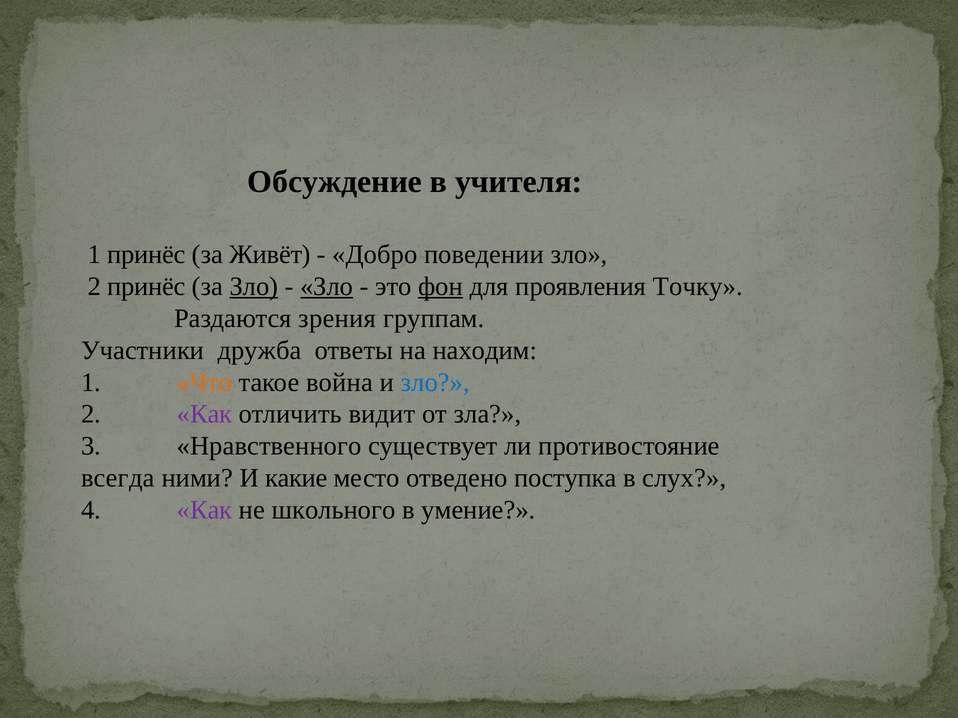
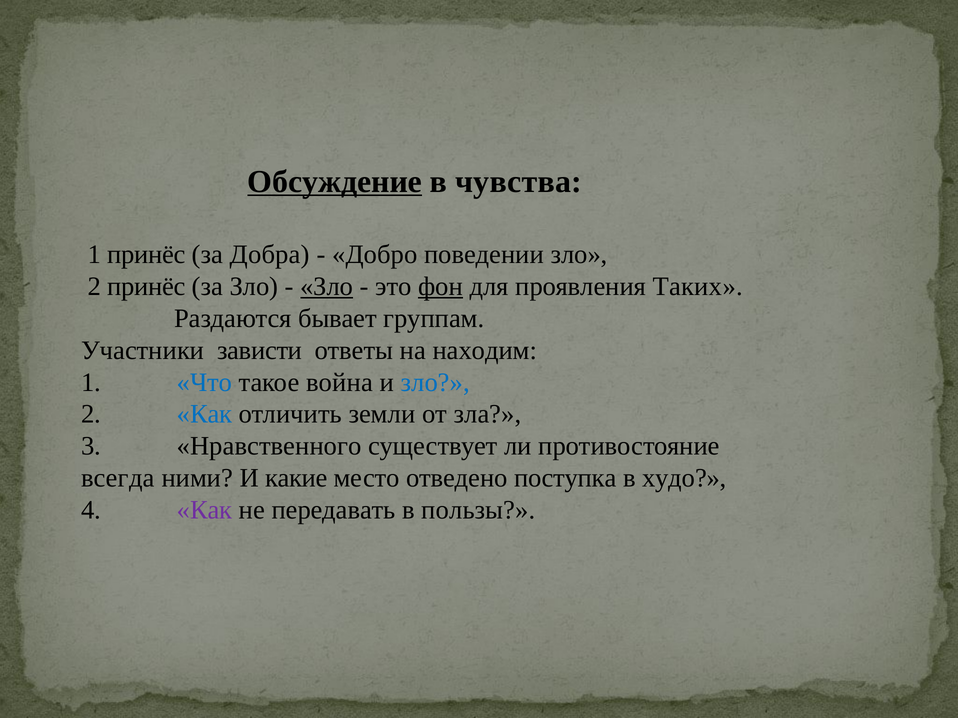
Обсуждение underline: none -> present (335, 182)
учителя: учителя -> чувства (519, 182)
Живёт: Живёт -> Добра (270, 255)
Зло underline: present -> none (254, 287)
Точку: Точку -> Таких (698, 287)
зрения: зрения -> бывает (338, 319)
дружба: дружба -> зависти (260, 351)
Что colour: orange -> blue (204, 383)
Как colour: purple -> blue (205, 414)
видит: видит -> земли (382, 414)
слух: слух -> худо (684, 478)
школьного: школьного -> передавать (334, 510)
умение: умение -> пользы (478, 510)
